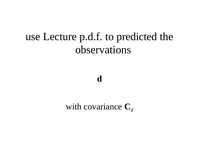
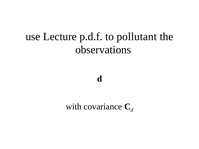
predicted: predicted -> pollutant (137, 37)
